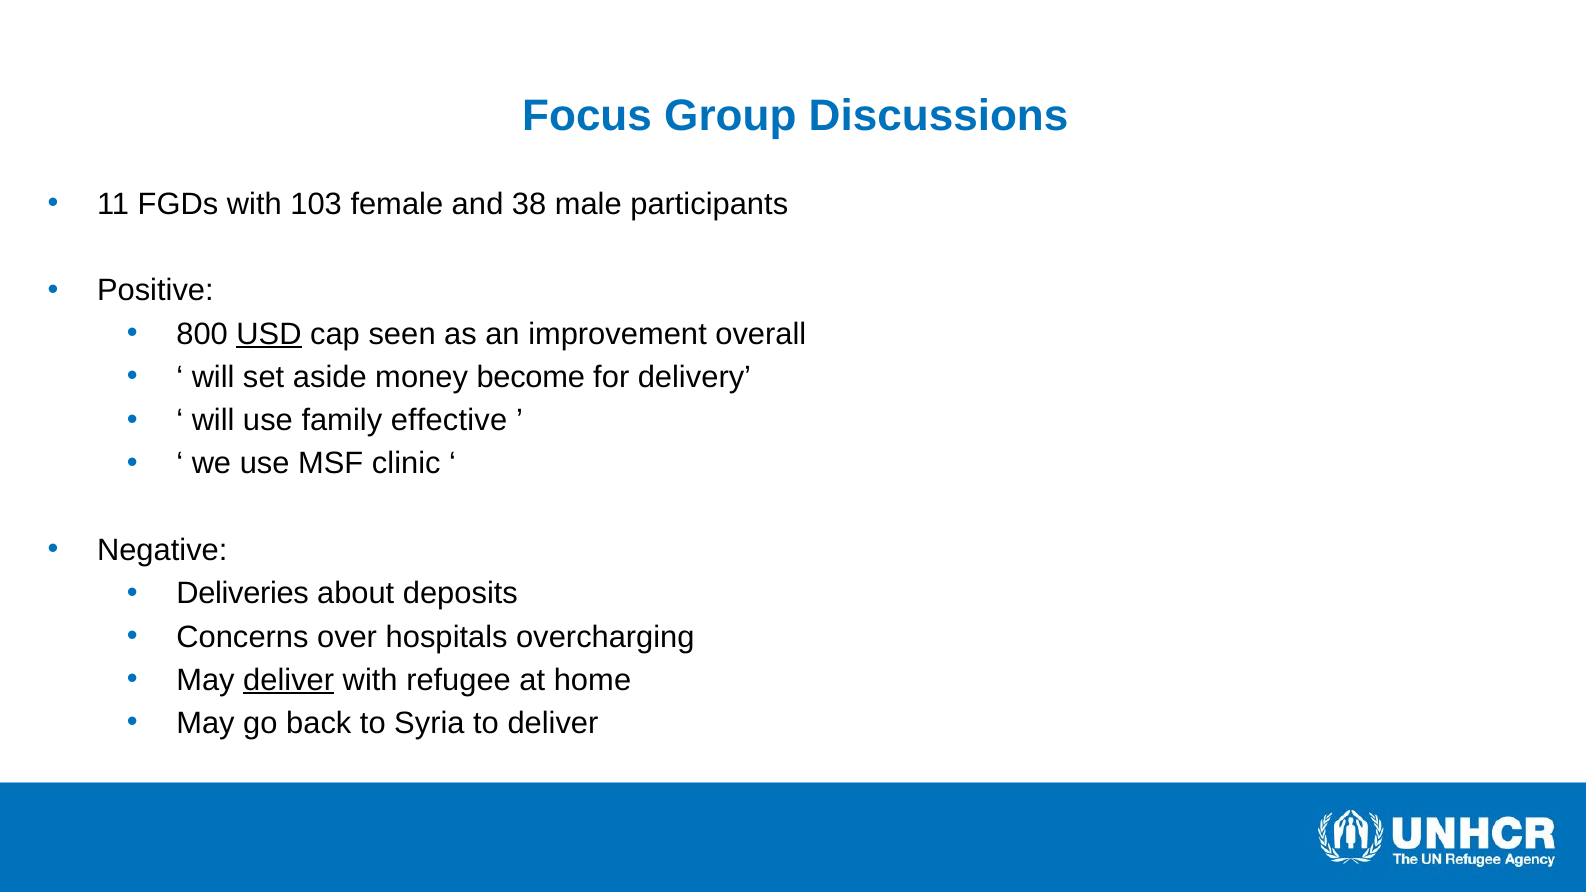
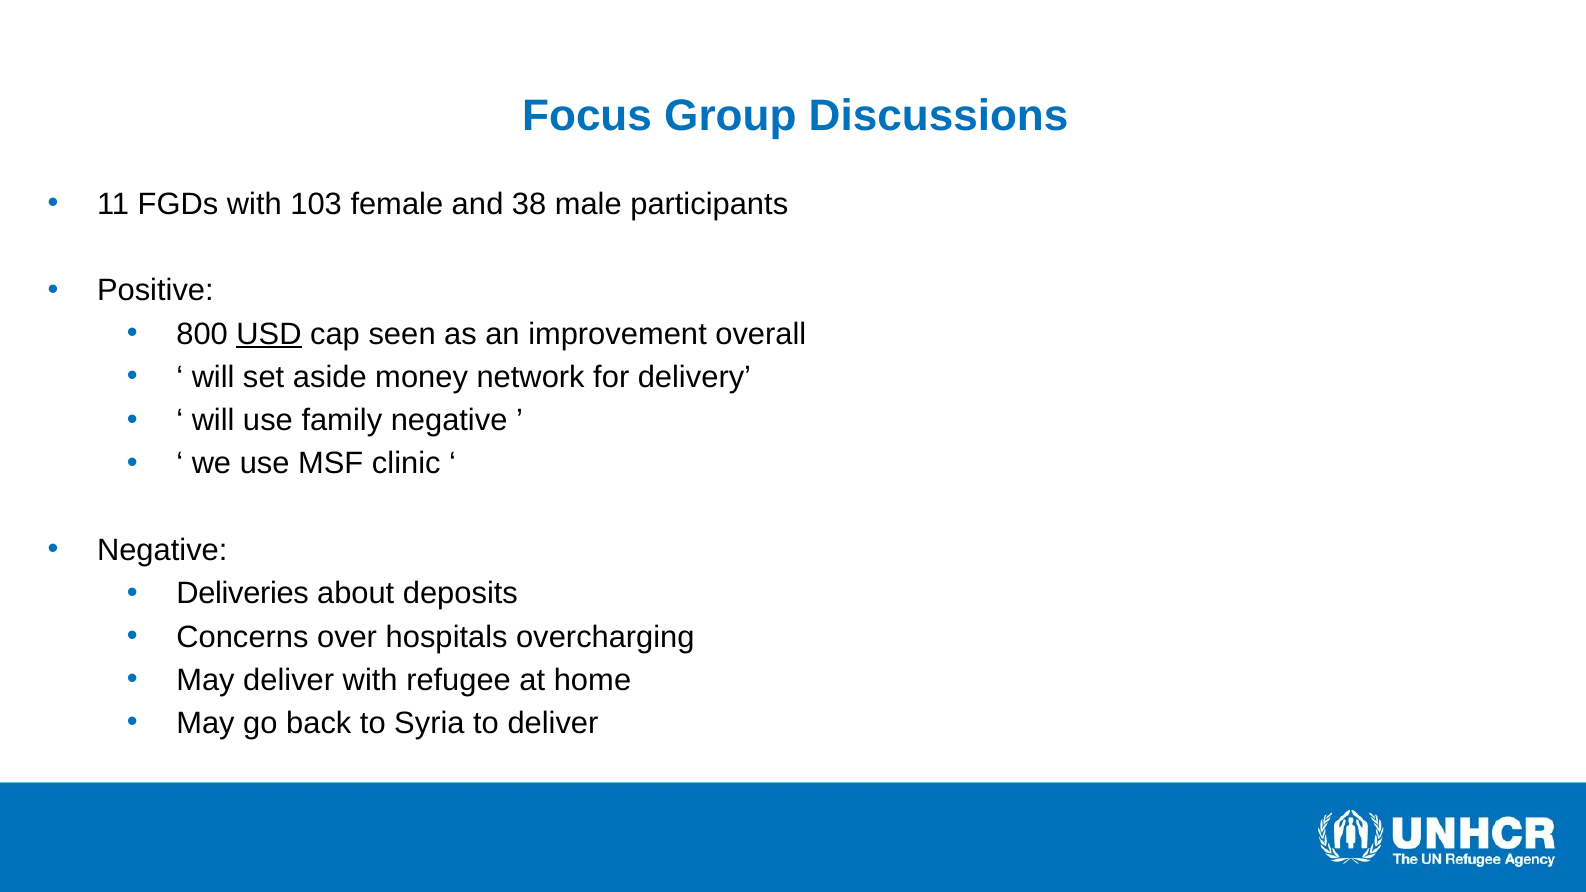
become: become -> network (531, 377)
family effective: effective -> negative (449, 421)
deliver underline: present -> none (289, 680)
